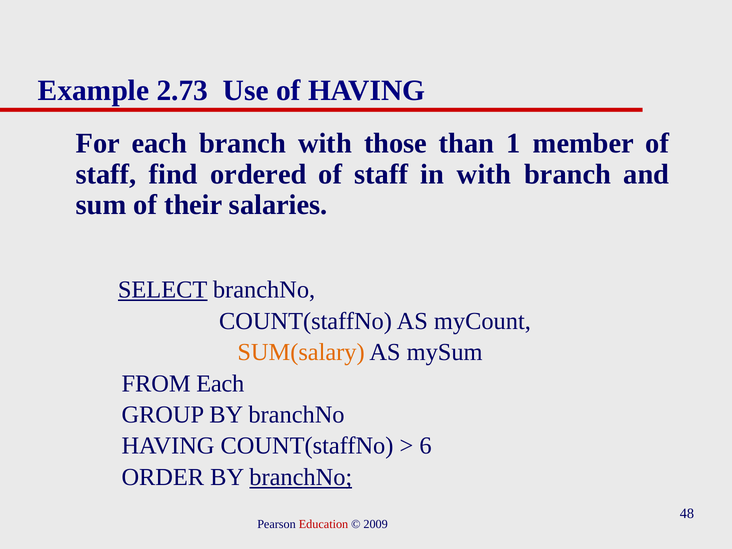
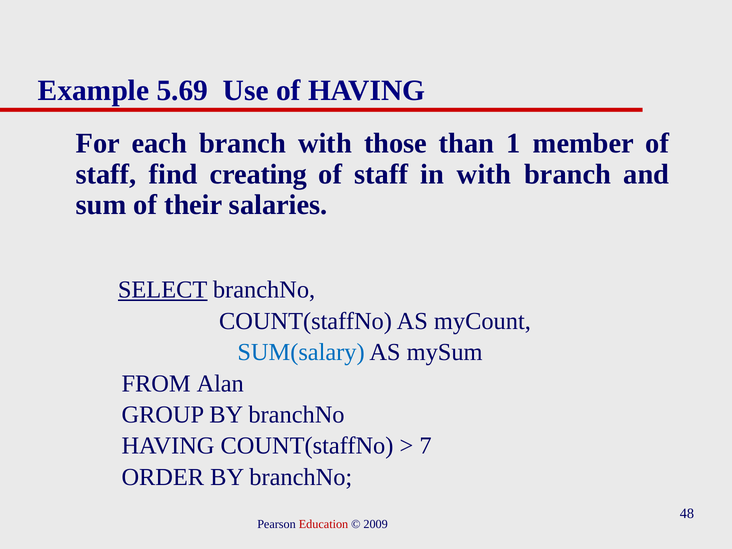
2.73: 2.73 -> 5.69 (182, 90)
ordered: ordered -> creating (258, 174)
SUM(salary colour: orange -> blue (301, 352)
FROM Each: Each -> Alan (220, 383)
6: 6 -> 7 (426, 446)
branchNo underline: present -> none (301, 477)
